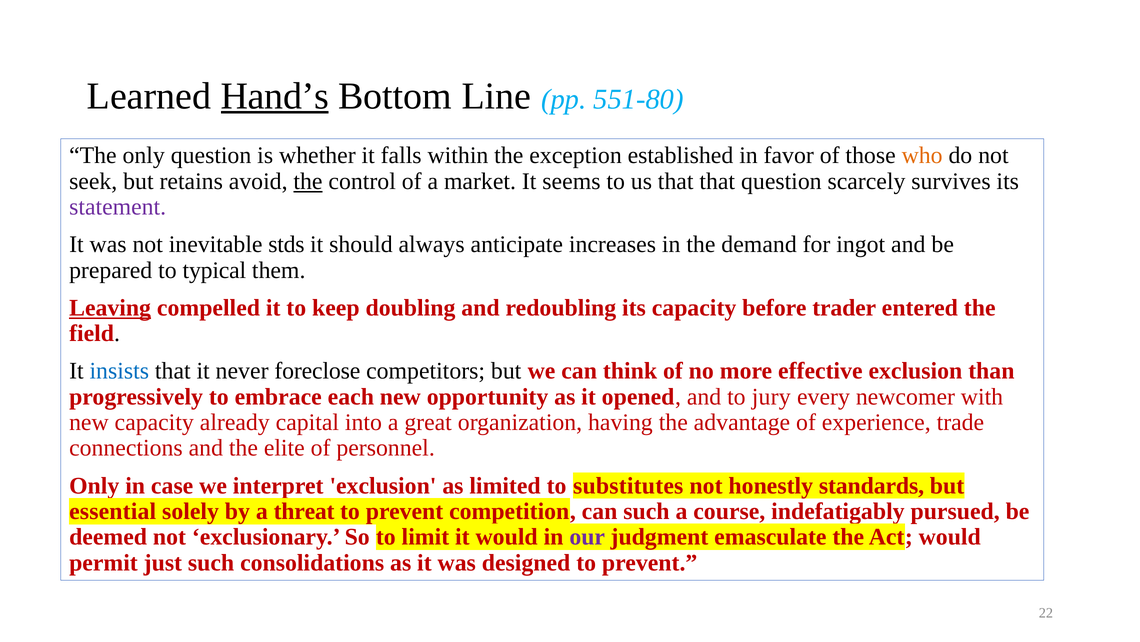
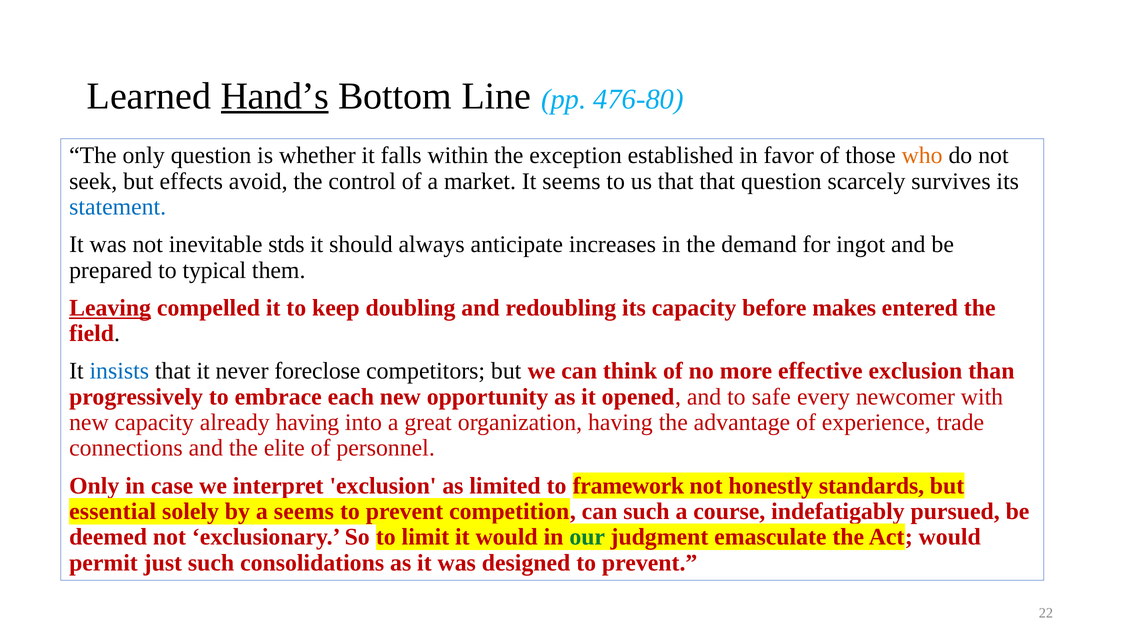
551-80: 551-80 -> 476-80 (638, 99)
retains: retains -> effects (191, 181)
the underline: present -> none (308, 181)
statement colour: purple -> blue (118, 207)
trader: trader -> makes (844, 307)
jury: jury -> safe (771, 396)
already capital: capital -> having (307, 422)
substitutes: substitutes -> framework (628, 485)
a threat: threat -> seems (304, 511)
our colour: purple -> green (587, 536)
